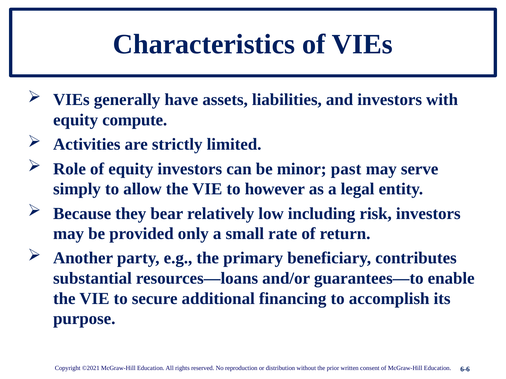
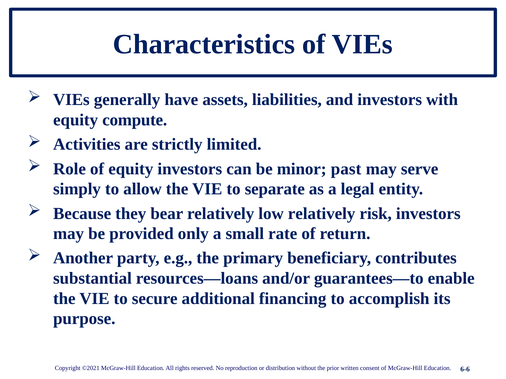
however: however -> separate (275, 189)
low including: including -> relatively (322, 214)
